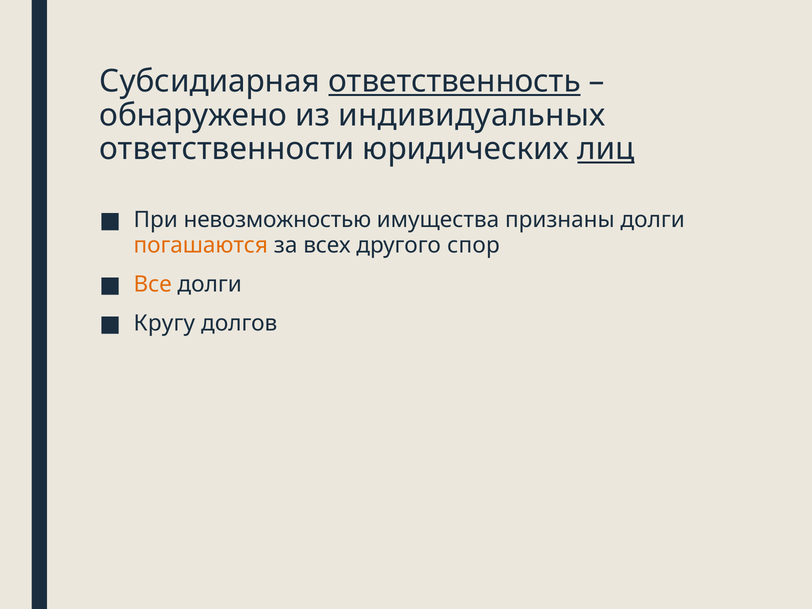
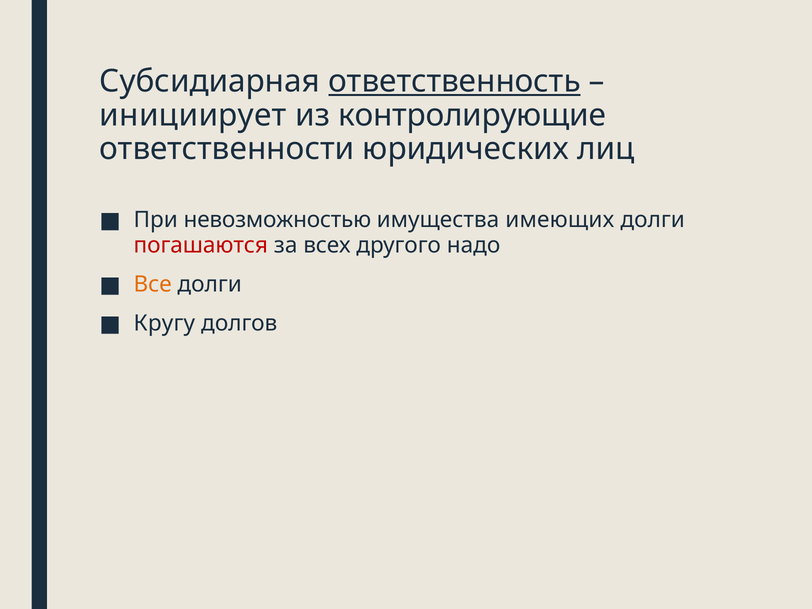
обнаружено: обнаружено -> инициирует (193, 115)
индивидуальных: индивидуальных -> контролирующие (472, 115)
лиц underline: present -> none (606, 149)
признаны: признаны -> имеющих (560, 220)
погашаются colour: orange -> red (201, 245)
спор: спор -> надо (474, 245)
